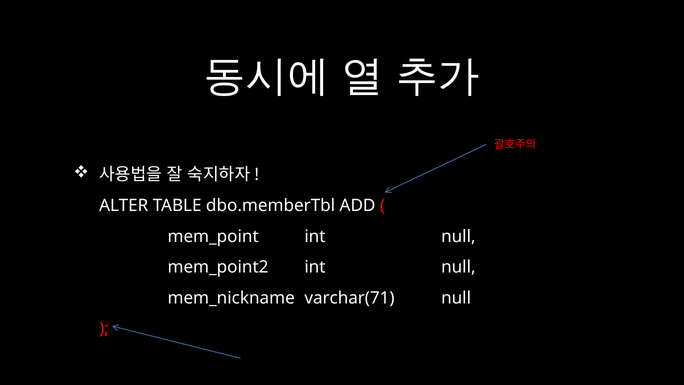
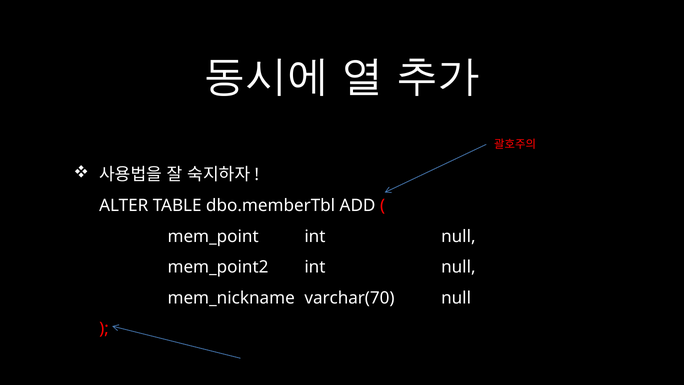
varchar(71: varchar(71 -> varchar(70 (349, 298)
